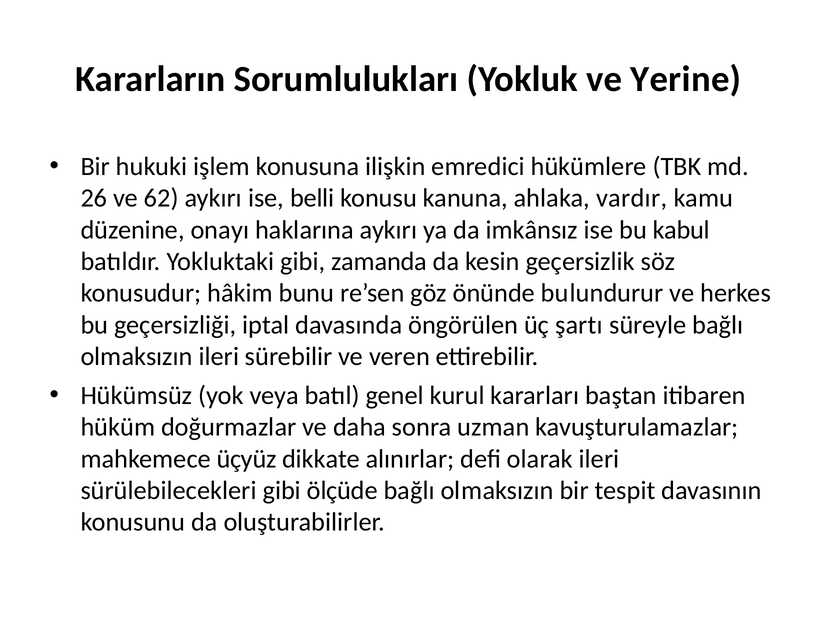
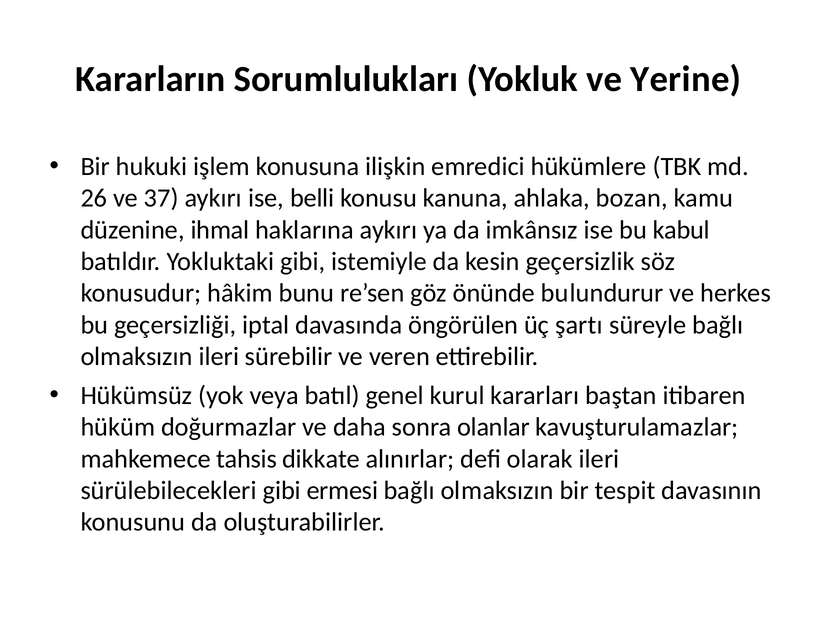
62: 62 -> 37 (161, 198)
vardır: vardır -> bozan (632, 198)
onayı: onayı -> ihmal (220, 230)
zamanda: zamanda -> istemiyle (379, 261)
uzman: uzman -> olanlar (494, 427)
üçyüz: üçyüz -> tahsis (247, 458)
ölçüde: ölçüde -> ermesi (342, 490)
